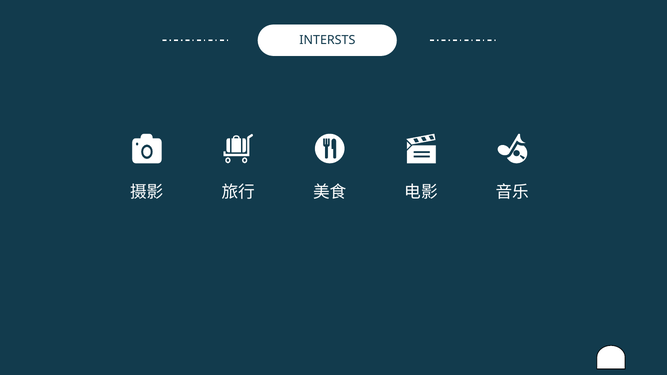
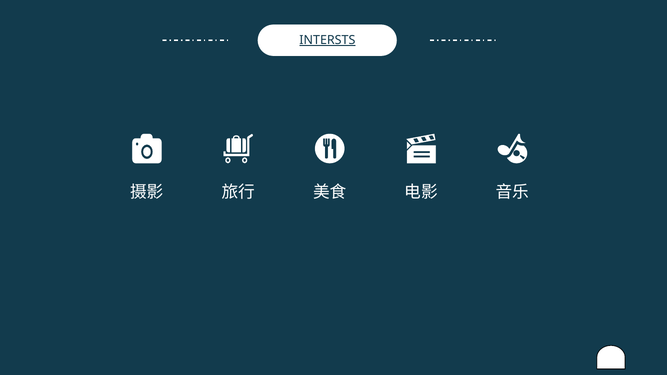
INTERSTS underline: none -> present (327, 40)
